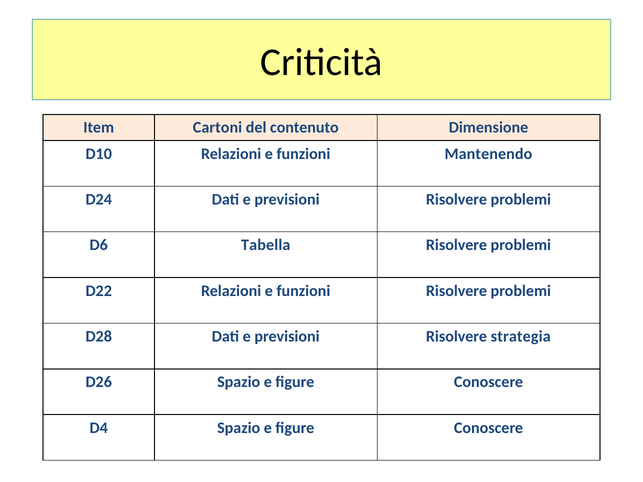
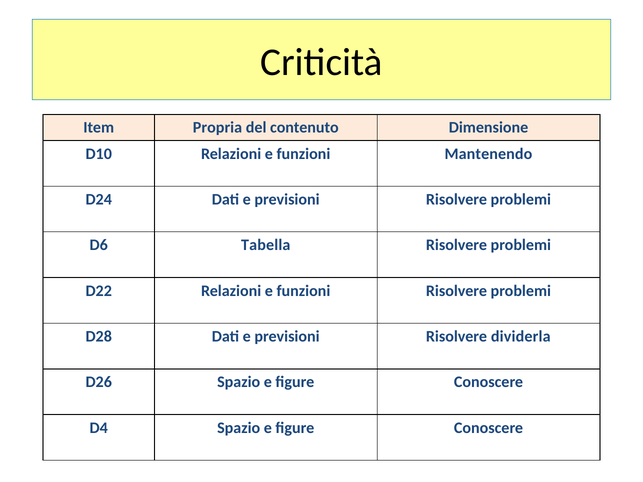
Cartoni: Cartoni -> Propria (217, 128)
strategia: strategia -> dividerla (521, 337)
